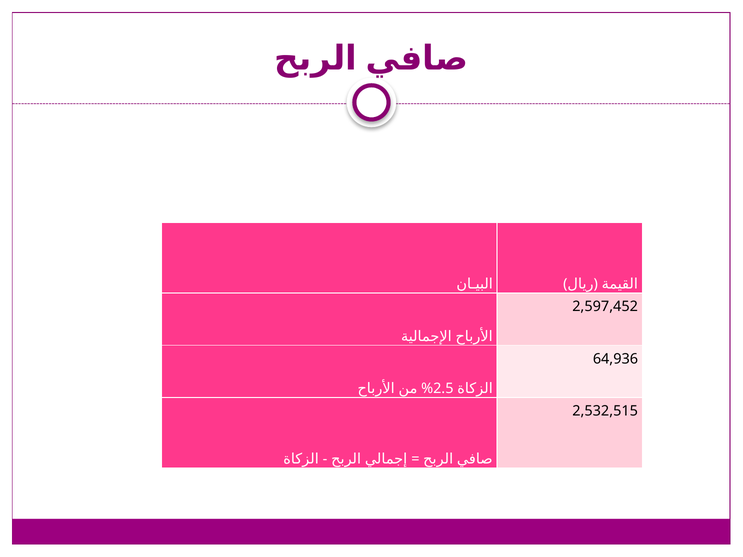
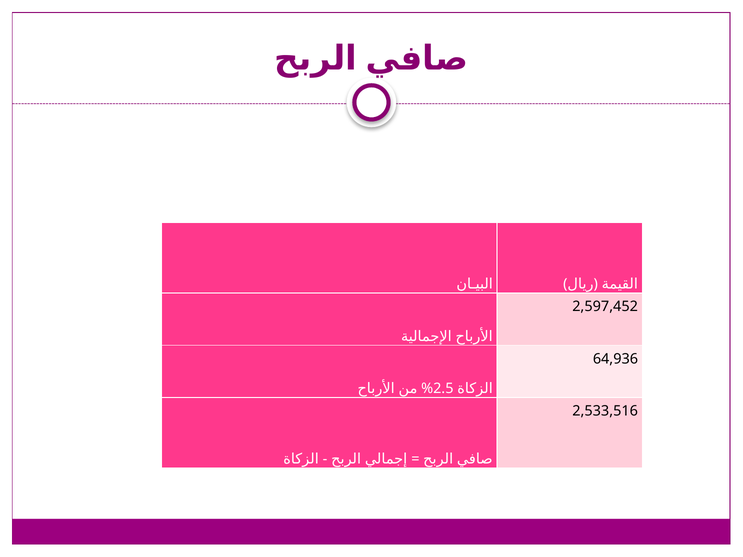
2,532,515: 2,532,515 -> 2,533,516 (605, 411)
